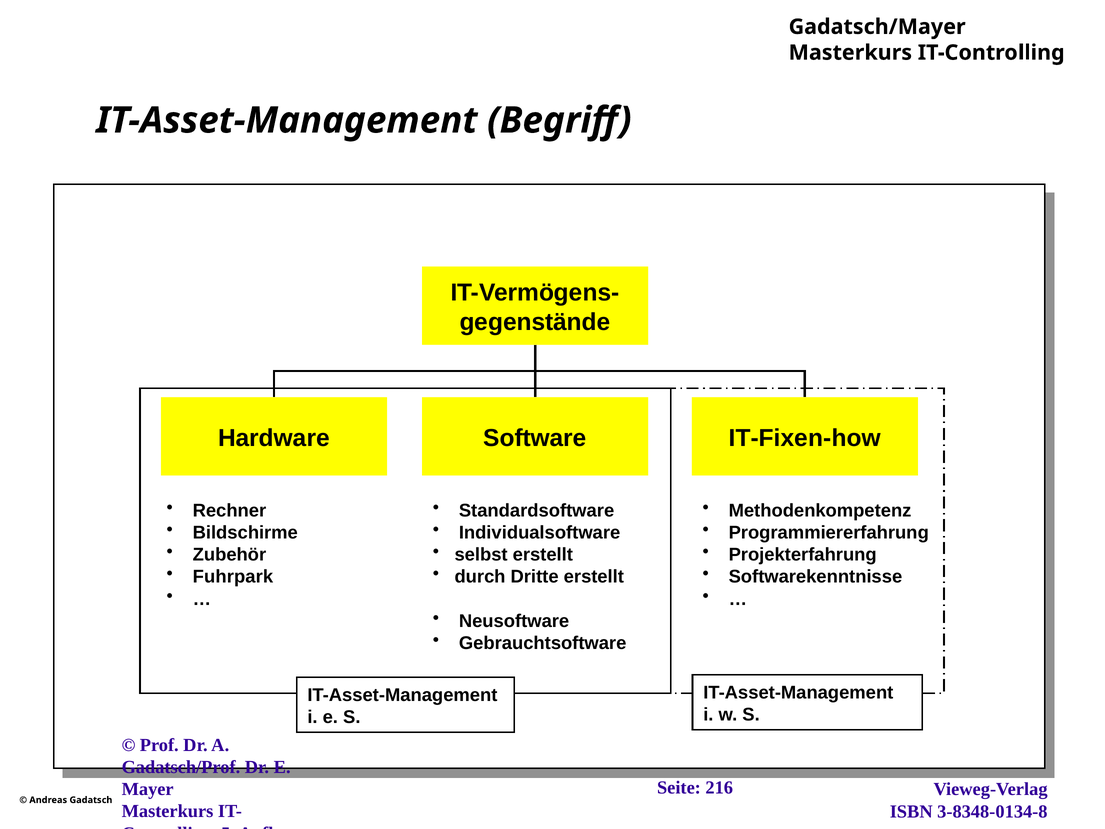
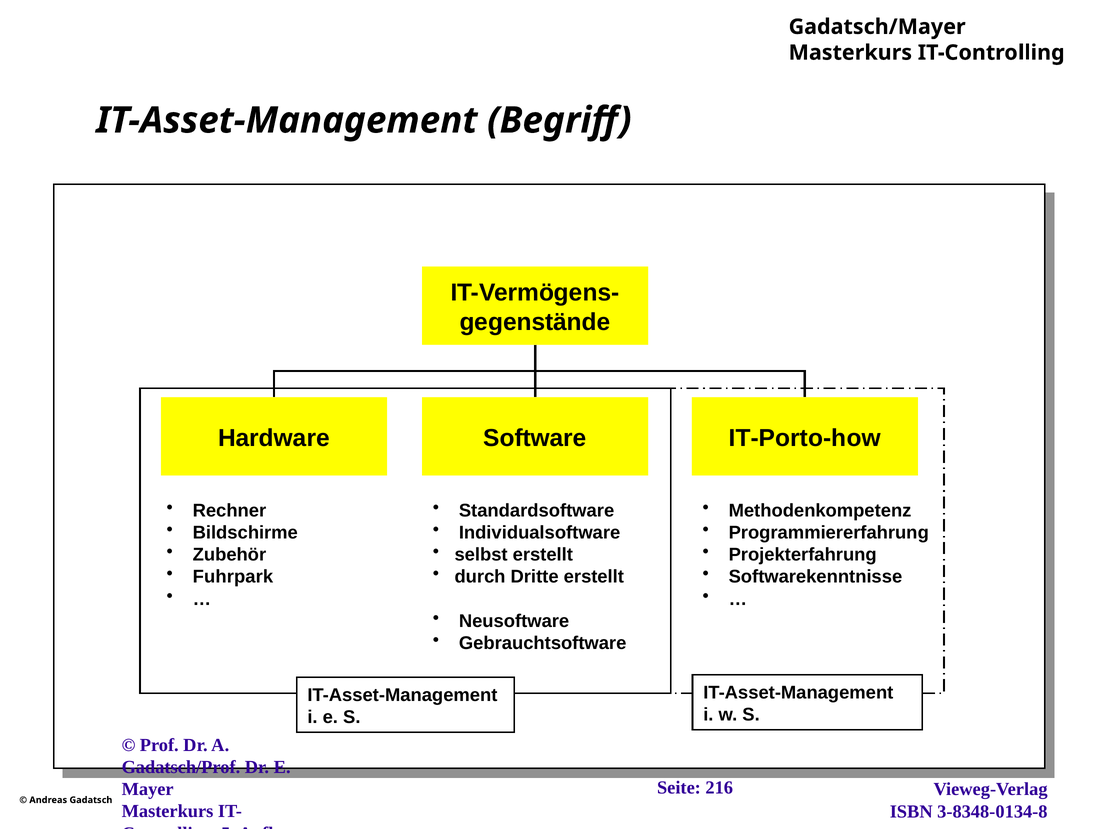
IT-Fixen-how: IT-Fixen-how -> IT-Porto-how (805, 438)
